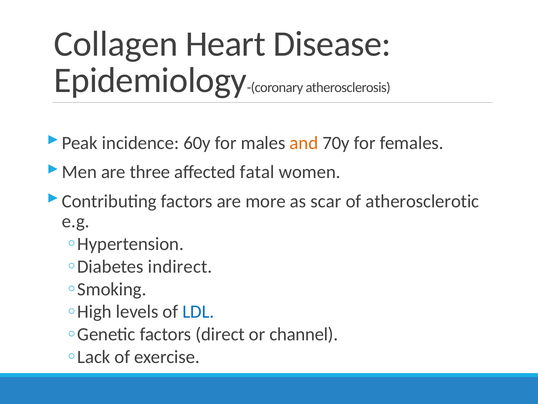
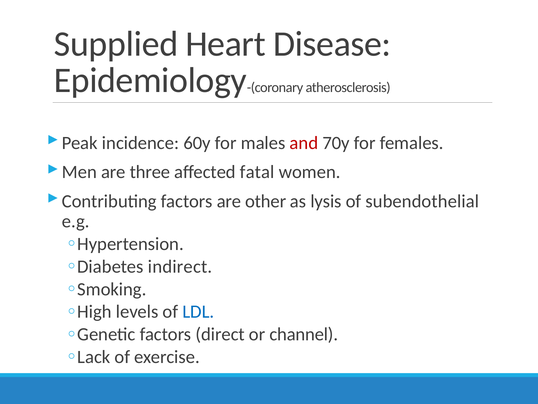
Collagen: Collagen -> Supplied (116, 44)
and colour: orange -> red (304, 143)
more: more -> other (266, 201)
scar: scar -> lysis (326, 201)
atherosclerotic: atherosclerotic -> subendothelial (422, 201)
